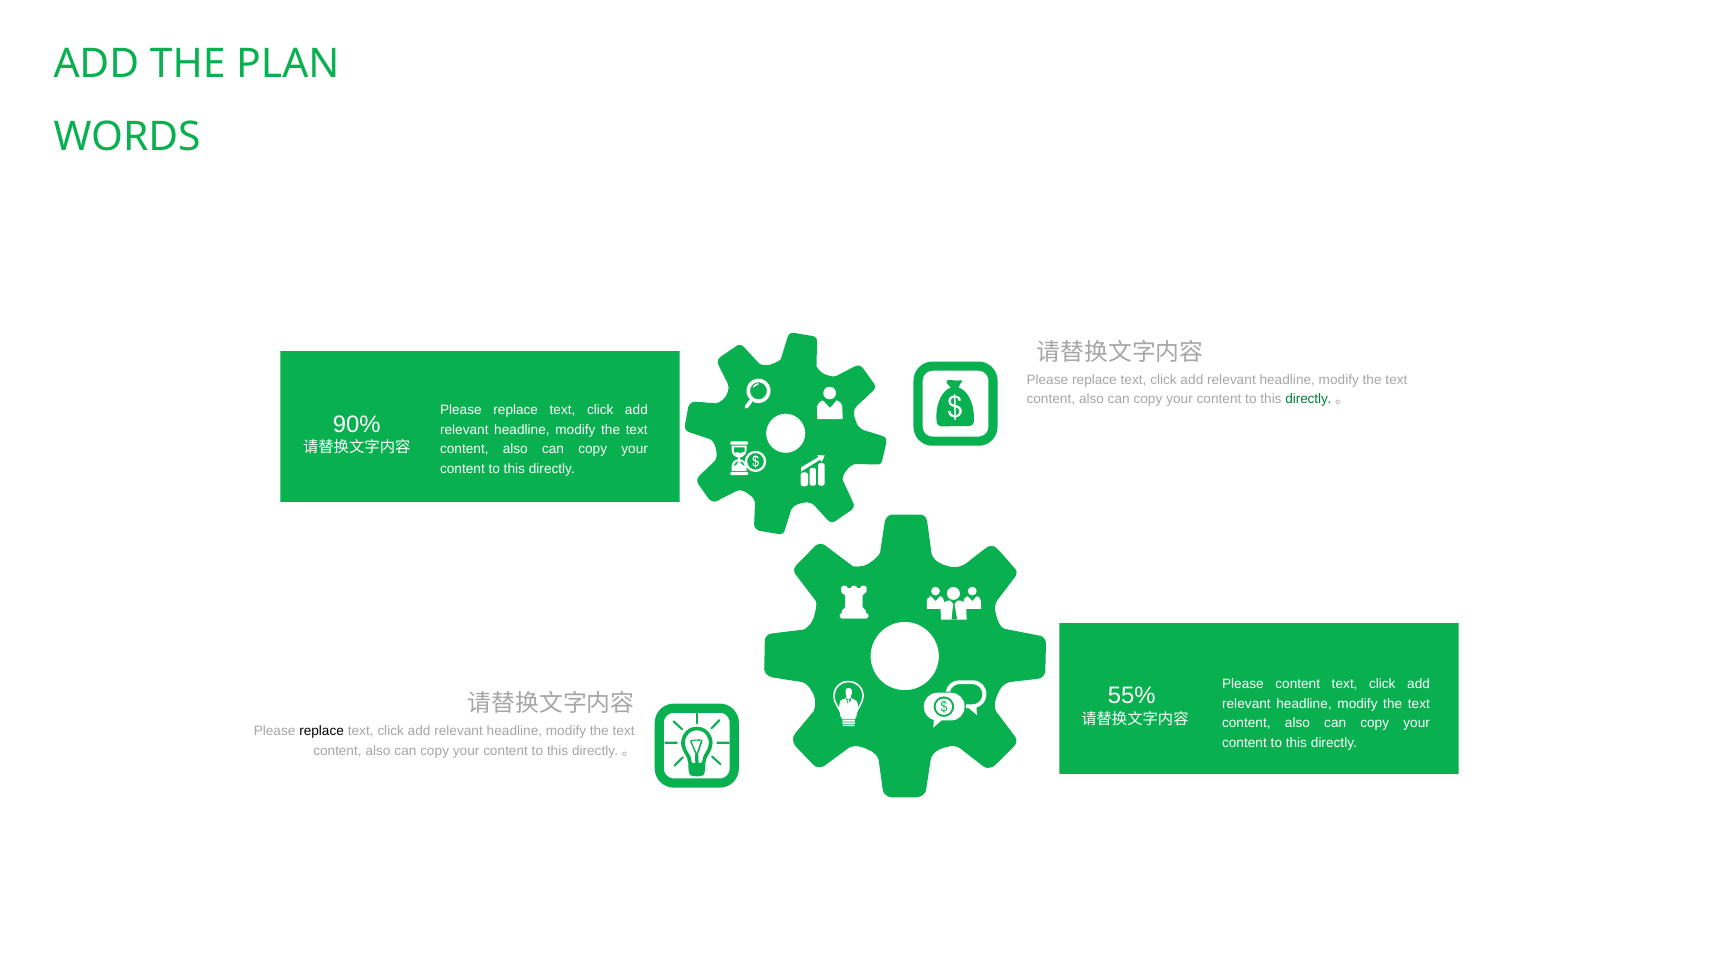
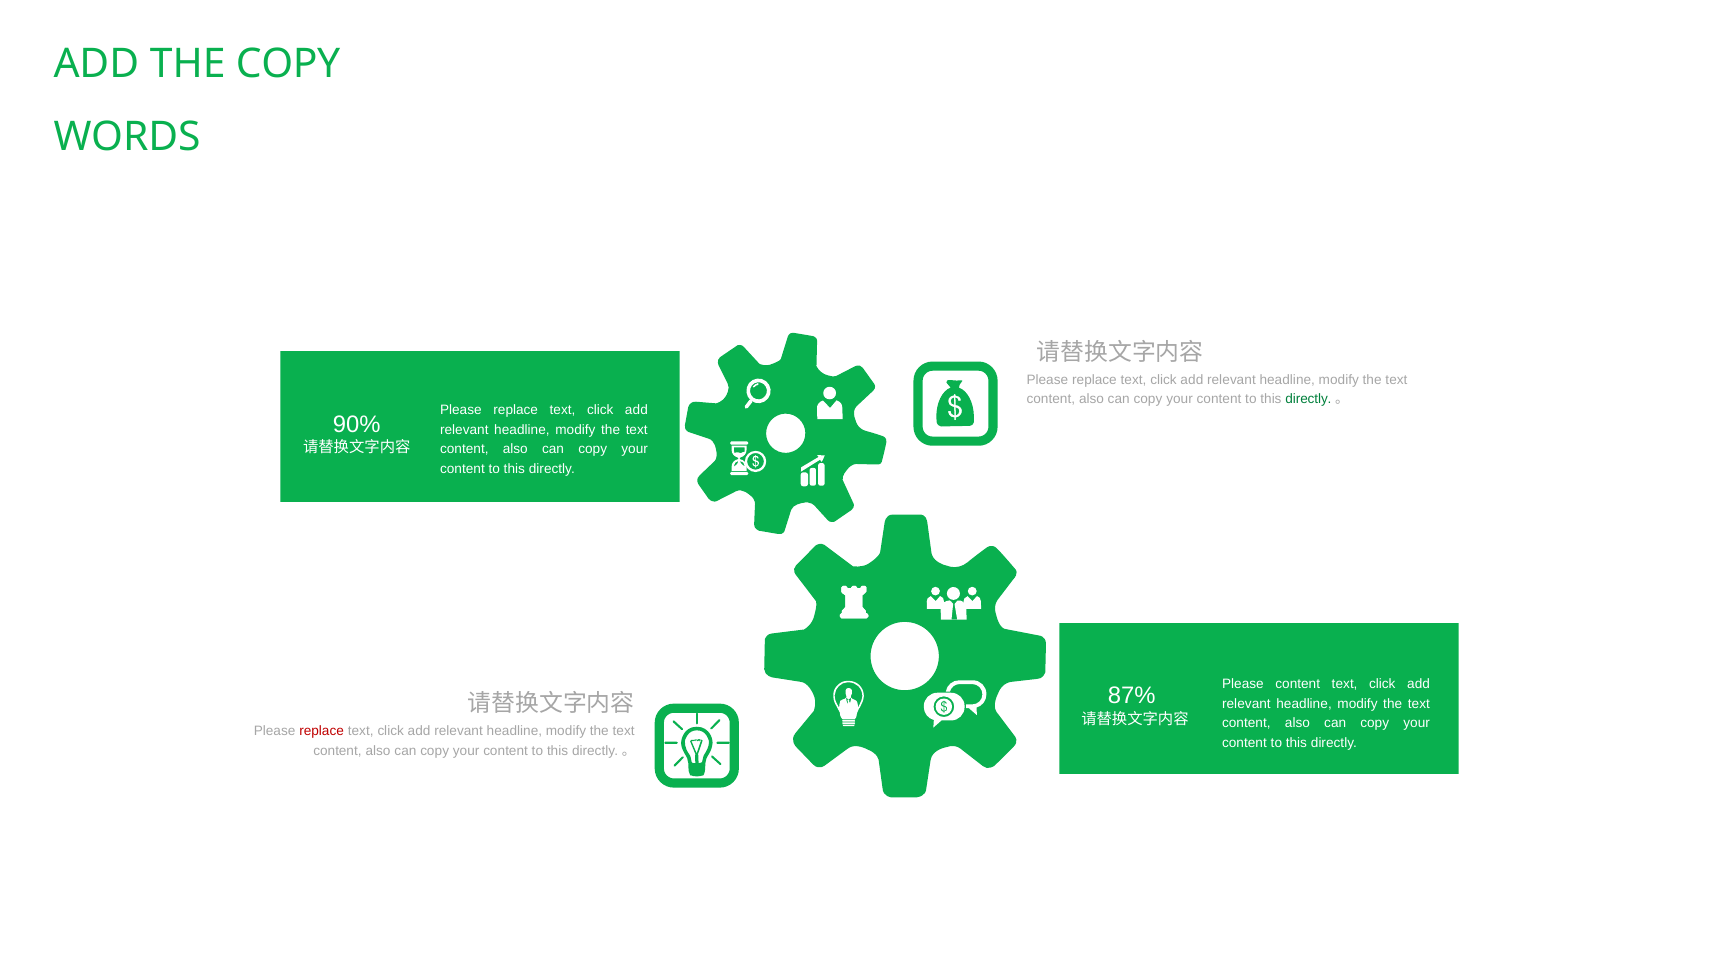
THE PLAN: PLAN -> COPY (288, 64)
55%: 55% -> 87% (1132, 696)
replace colour: black -> red (322, 732)
